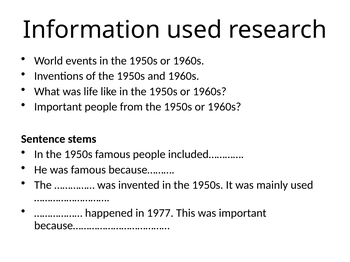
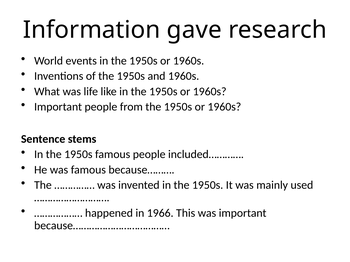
Information used: used -> gave (194, 30)
1977: 1977 -> 1966 (160, 213)
